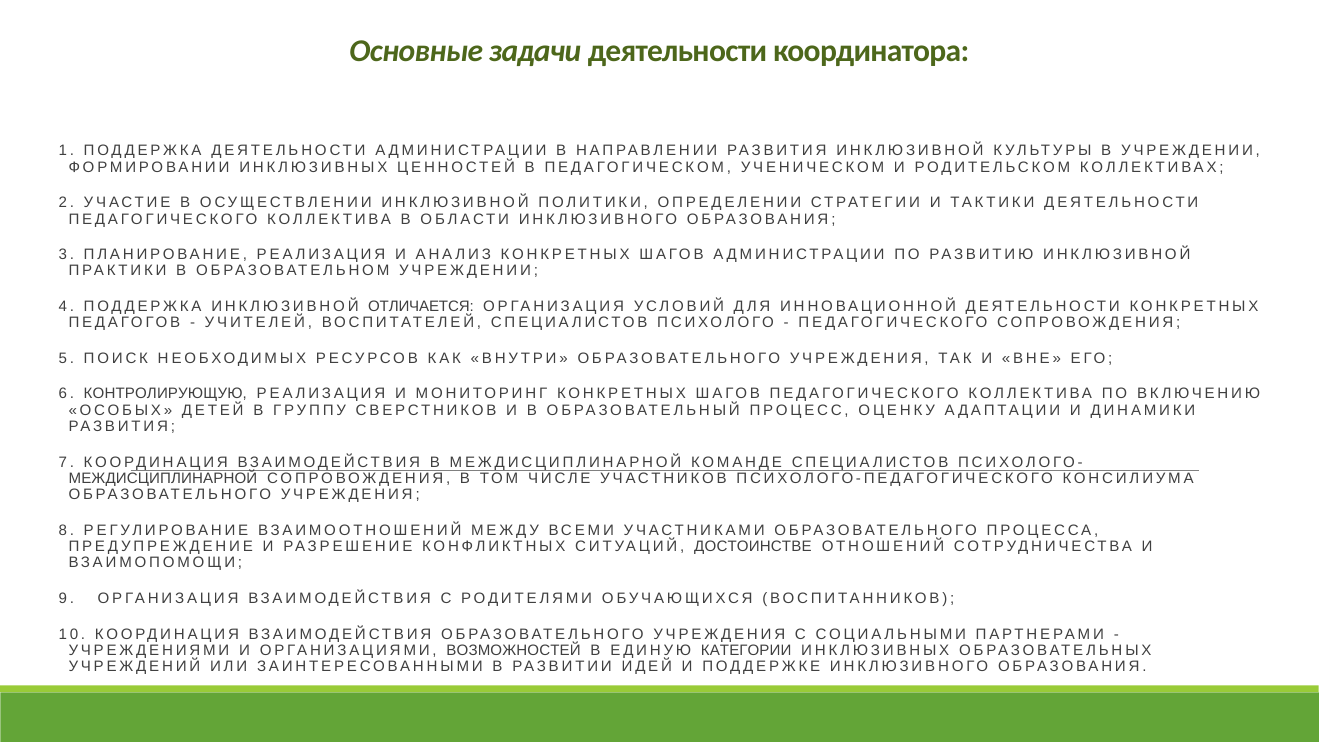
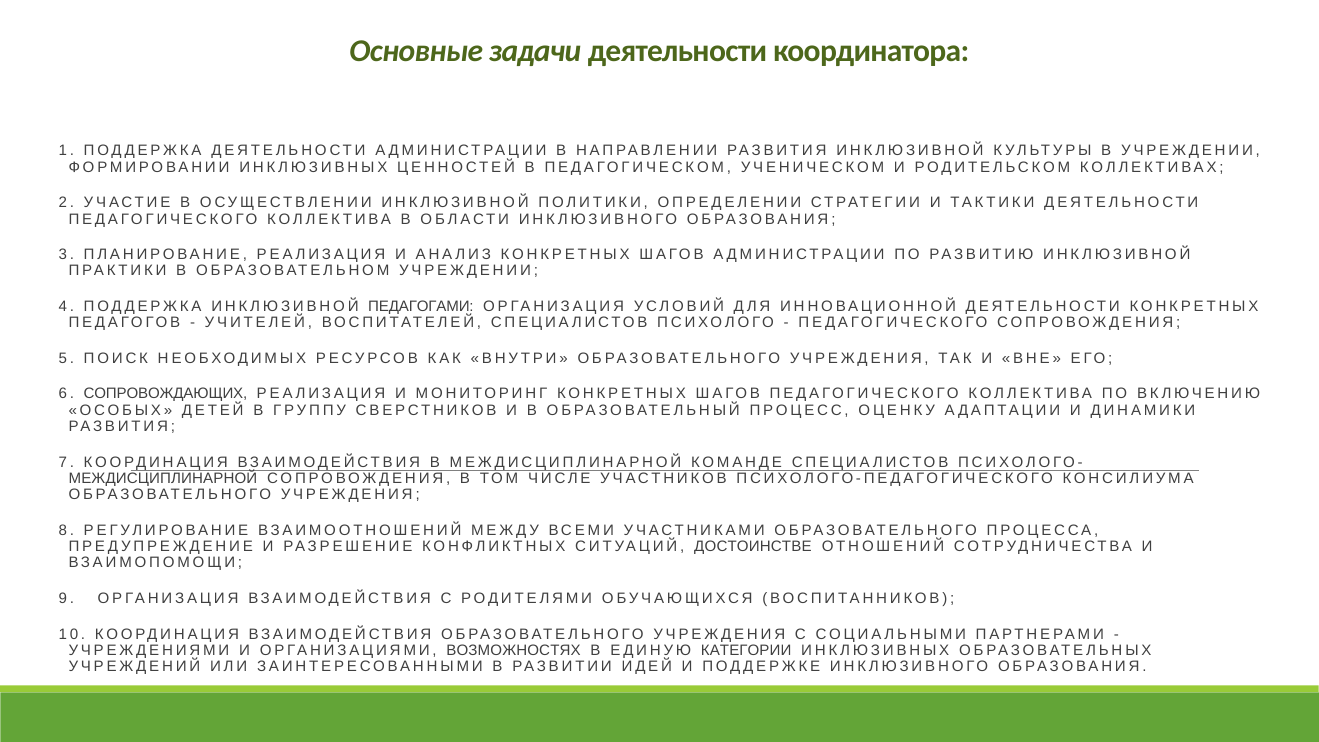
ОТЛИЧАЕТСЯ: ОТЛИЧАЕТСЯ -> ПЕДАГОГАМИ (421, 306)
КОНТРОЛИРУЮЩУЮ: КОНТРОЛИРУЮЩУЮ -> СОПРОВОЖДАЮЩИХ (165, 394)
ВОЗМОЖНОСТЕЙ: ВОЗМОЖНОСТЕЙ -> ВОЗМОЖНОСТЯХ (514, 650)
